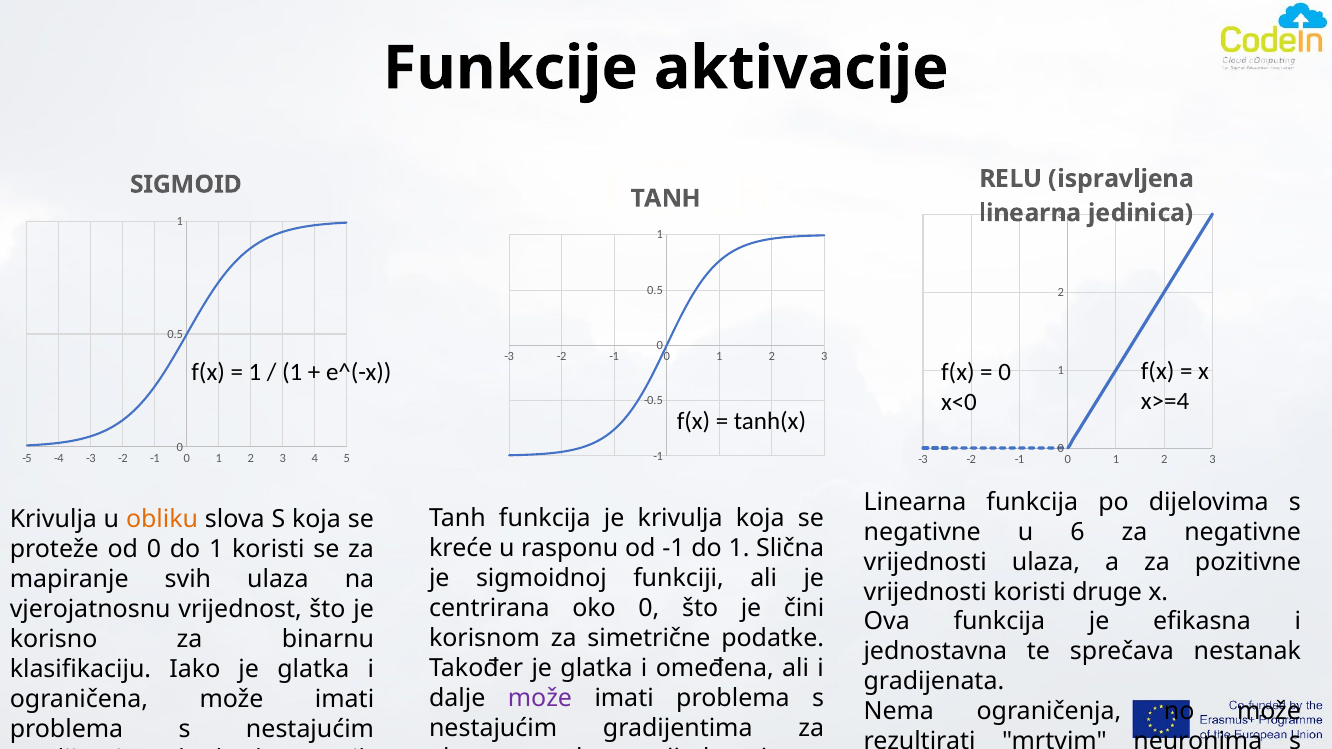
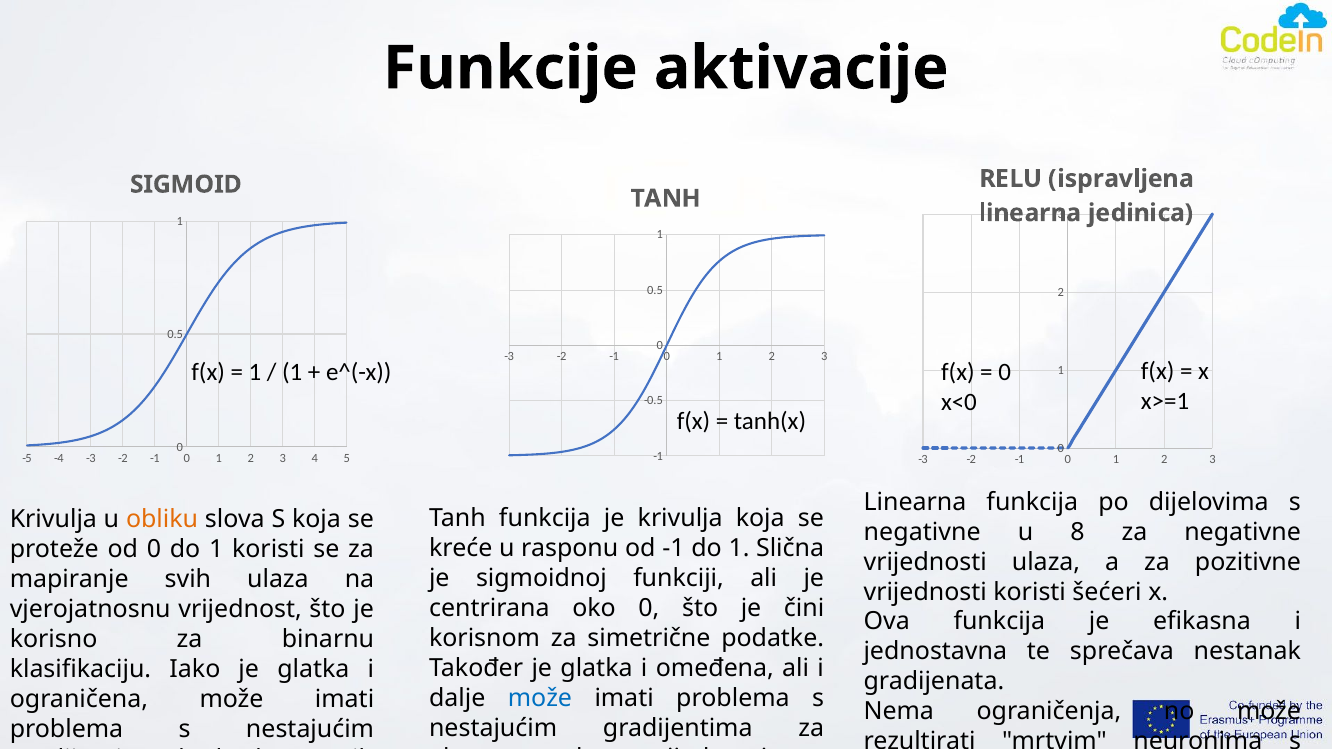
x>=4: x>=4 -> x>=1 (1165, 401)
6: 6 -> 8 (1077, 532)
druge: druge -> šećeri (1107, 592)
može colour: purple -> blue (540, 698)
